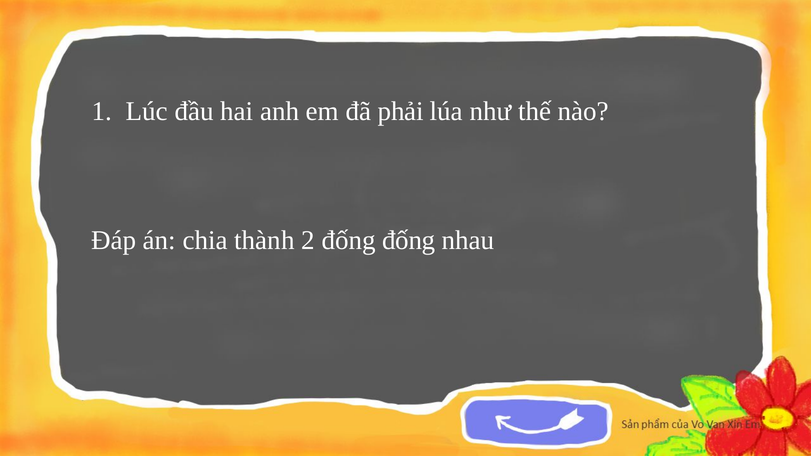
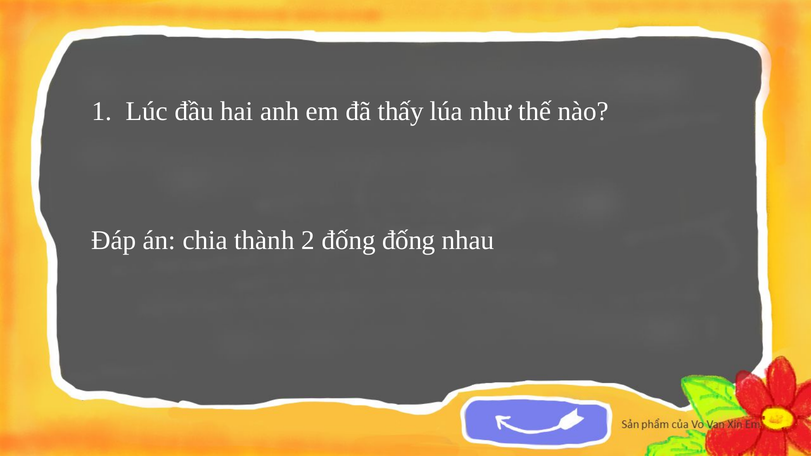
phải: phải -> thấy (401, 111)
